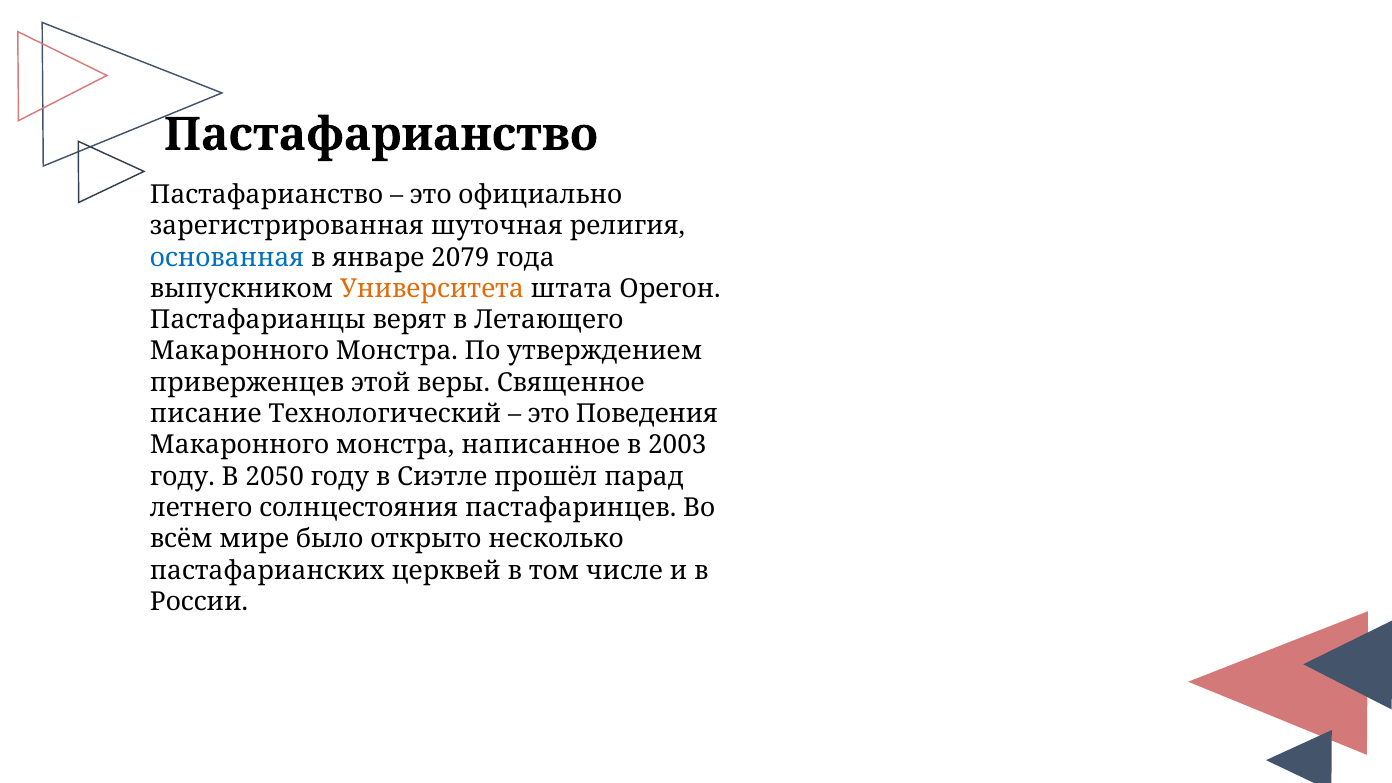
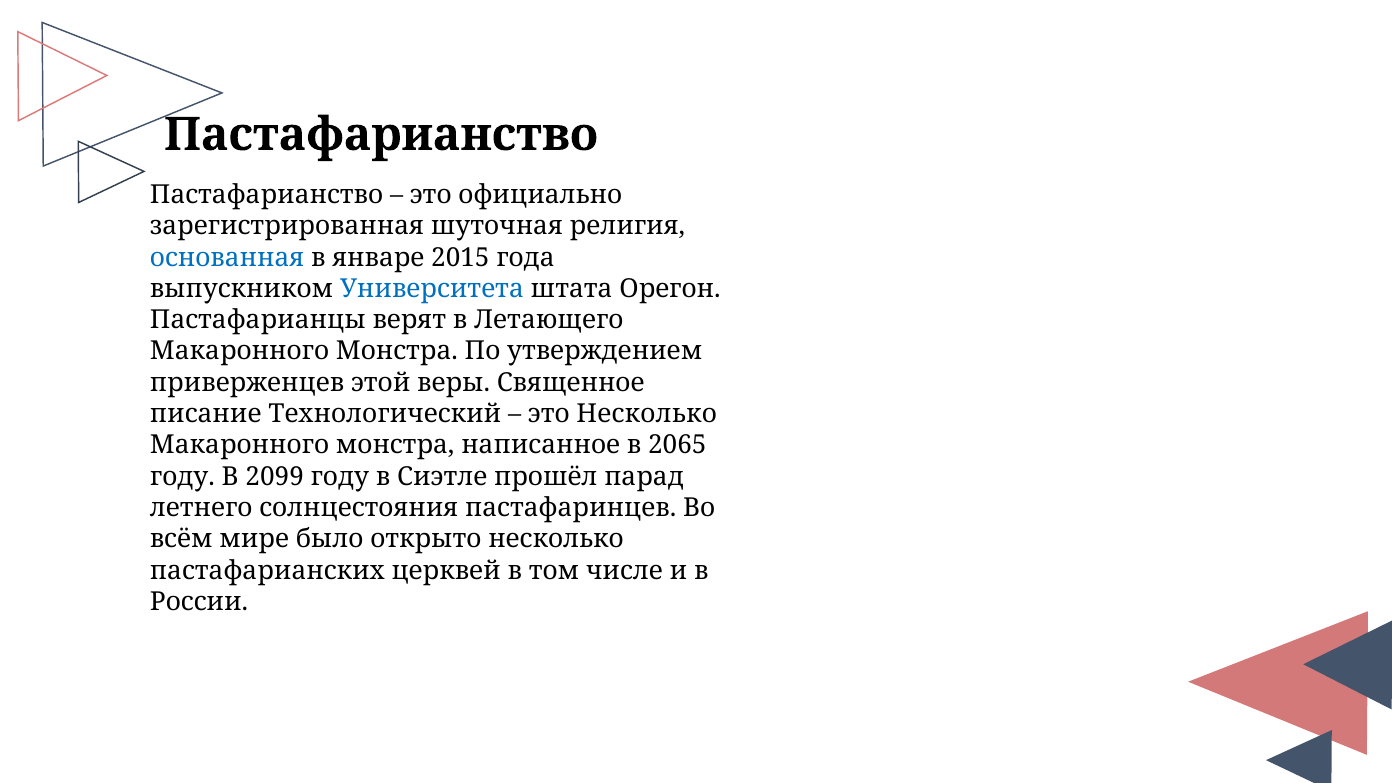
2079: 2079 -> 2015 (460, 257)
Университета colour: orange -> blue (432, 289)
это Поведения: Поведения -> Несколько (647, 414)
2003: 2003 -> 2065 (677, 445)
2050: 2050 -> 2099 (275, 477)
